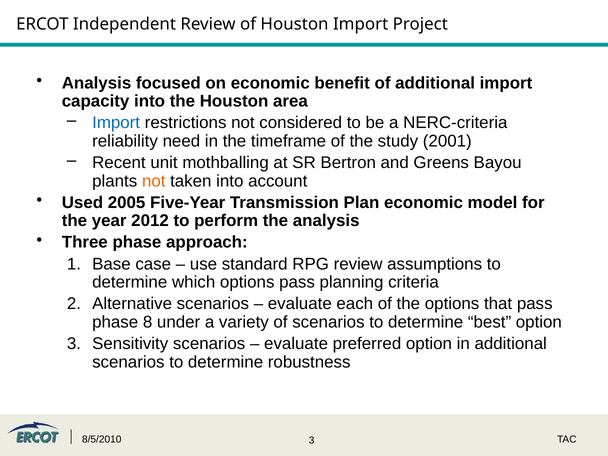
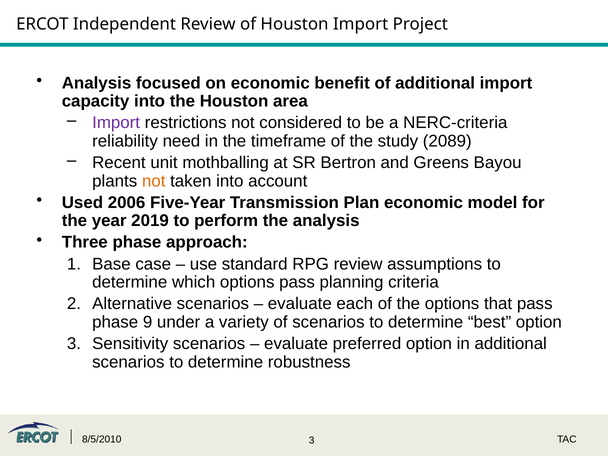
Import colour: blue -> purple (116, 123)
2001: 2001 -> 2089 (447, 141)
2005: 2005 -> 2006 (127, 203)
2012: 2012 -> 2019 (150, 221)
8: 8 -> 9 (148, 322)
